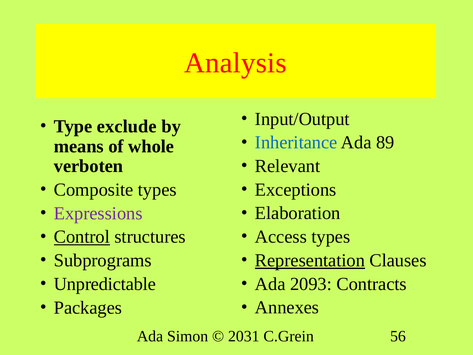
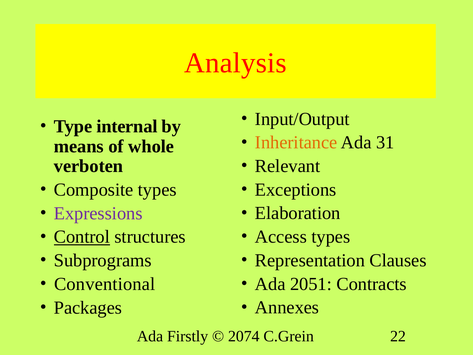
exclude: exclude -> internal (127, 126)
Inheritance colour: blue -> orange (296, 142)
89: 89 -> 31 (385, 142)
Representation underline: present -> none (310, 260)
2093: 2093 -> 2051 (311, 284)
Unpredictable: Unpredictable -> Conventional (105, 284)
Simon: Simon -> Firstly (188, 336)
2031: 2031 -> 2074 (244, 336)
56: 56 -> 22 (398, 336)
